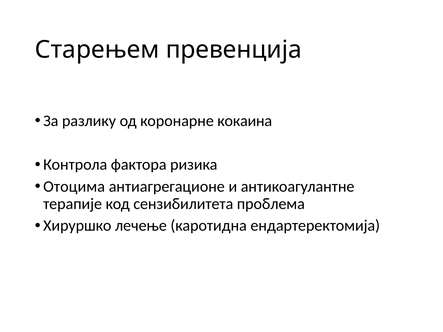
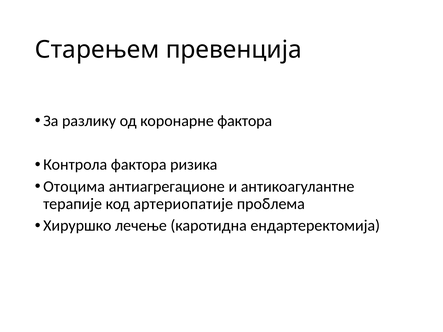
коронарне кокаина: кокаина -> фактора (245, 121)
сензибилитета: сензибилитета -> артериопатије (183, 204)
